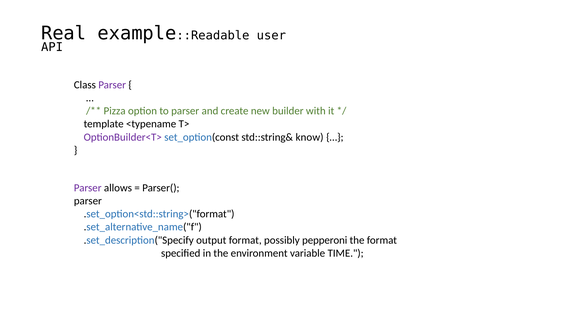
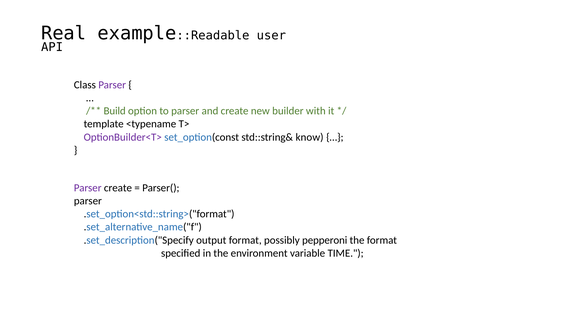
Pizza: Pizza -> Build (115, 111)
Parser allows: allows -> create (118, 188)
